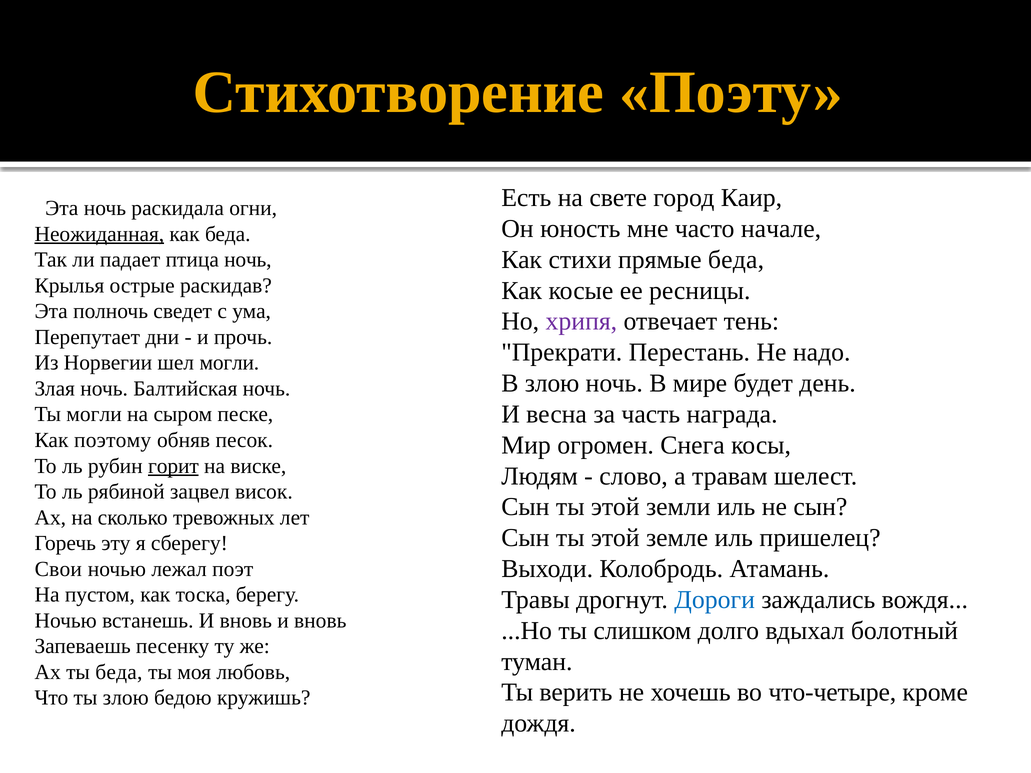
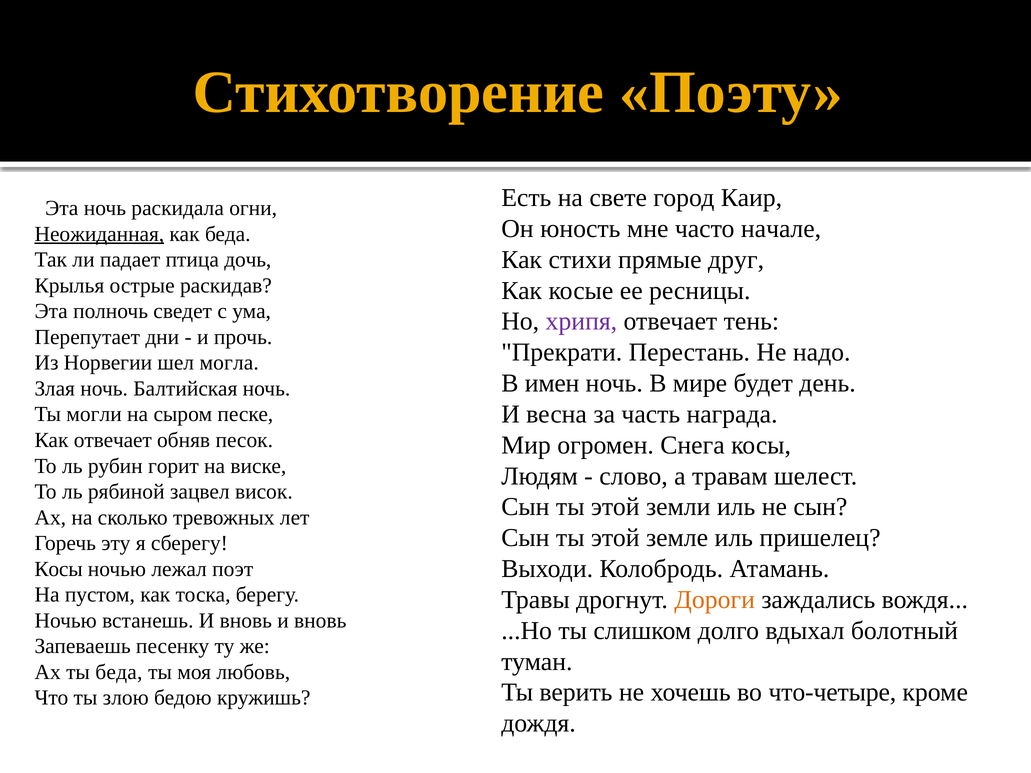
прямые беда: беда -> друг (736, 260)
птица ночь: ночь -> дочь (248, 260)
шел могли: могли -> могла (229, 363)
В злою: злою -> имен (552, 383)
Как поэтому: поэтому -> отвечает (113, 440)
горит underline: present -> none (173, 466)
Свои: Свои -> Косы (59, 569)
Дороги colour: blue -> orange (715, 600)
